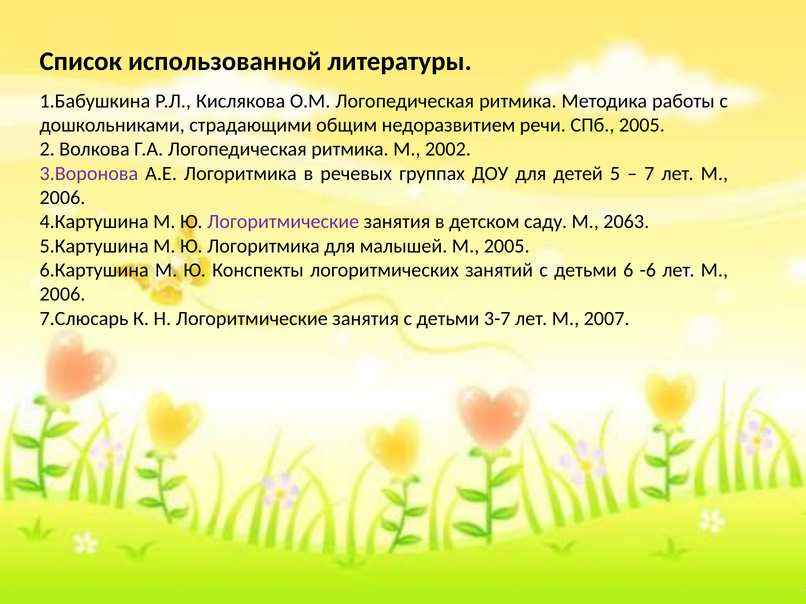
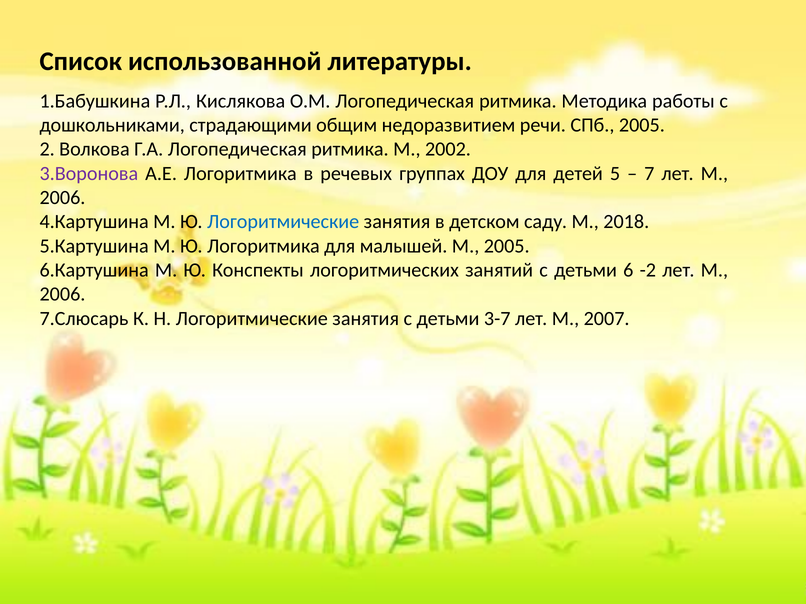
Логоритмические colour: purple -> blue (283, 222)
2063: 2063 -> 2018 (626, 222)
-6: -6 -> -2 (648, 270)
